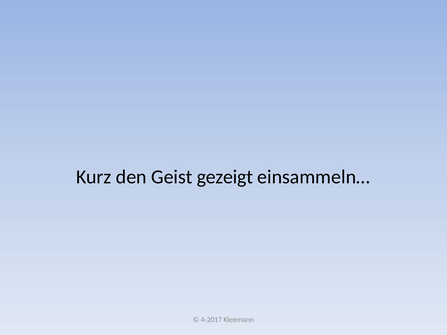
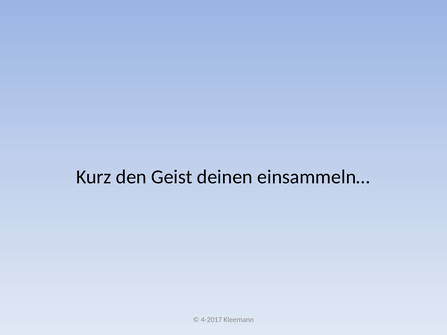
gezeigt: gezeigt -> deinen (225, 177)
